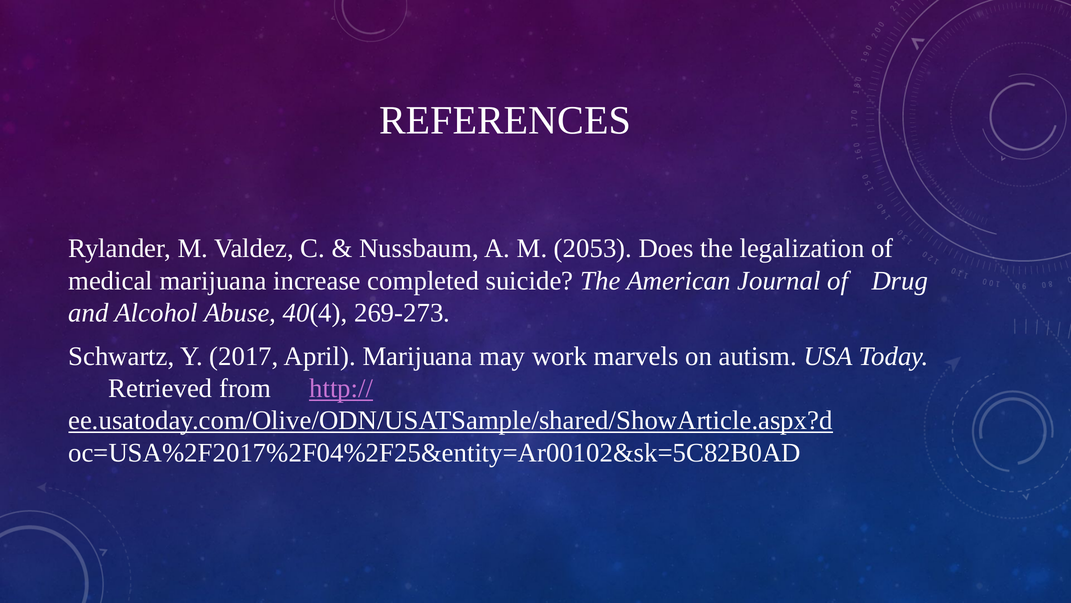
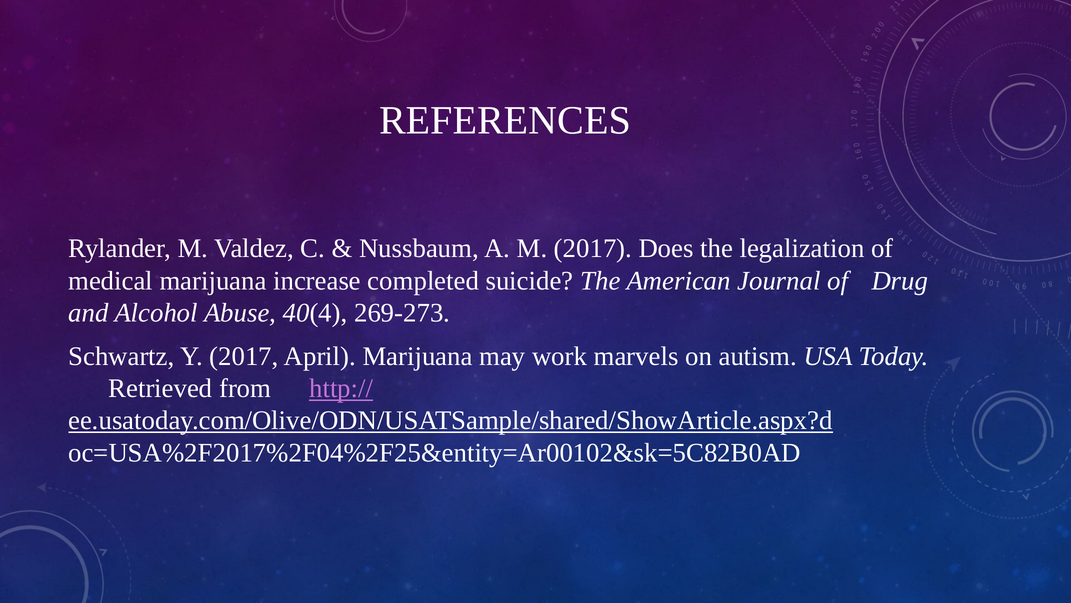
M 2053: 2053 -> 2017 (593, 248)
